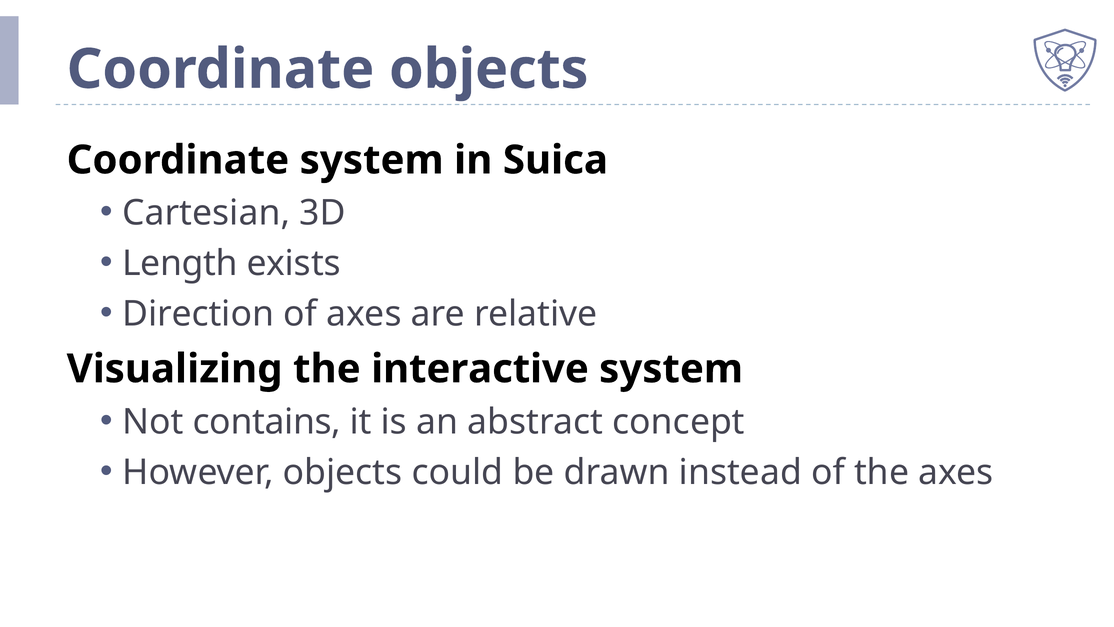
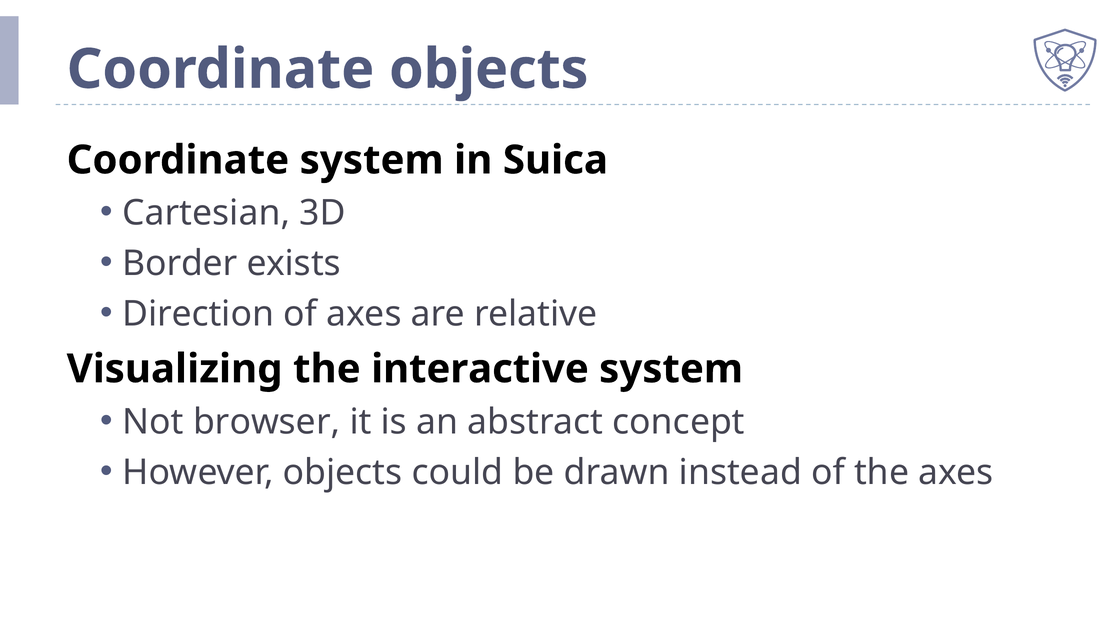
Length: Length -> Border (180, 263)
contains: contains -> browser (267, 422)
